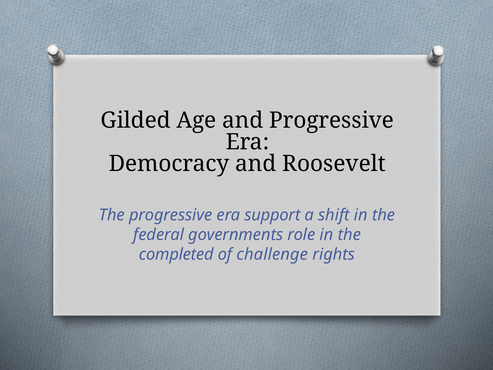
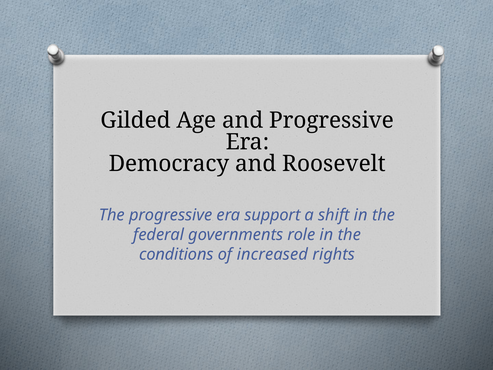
completed: completed -> conditions (176, 254)
challenge: challenge -> increased (272, 254)
